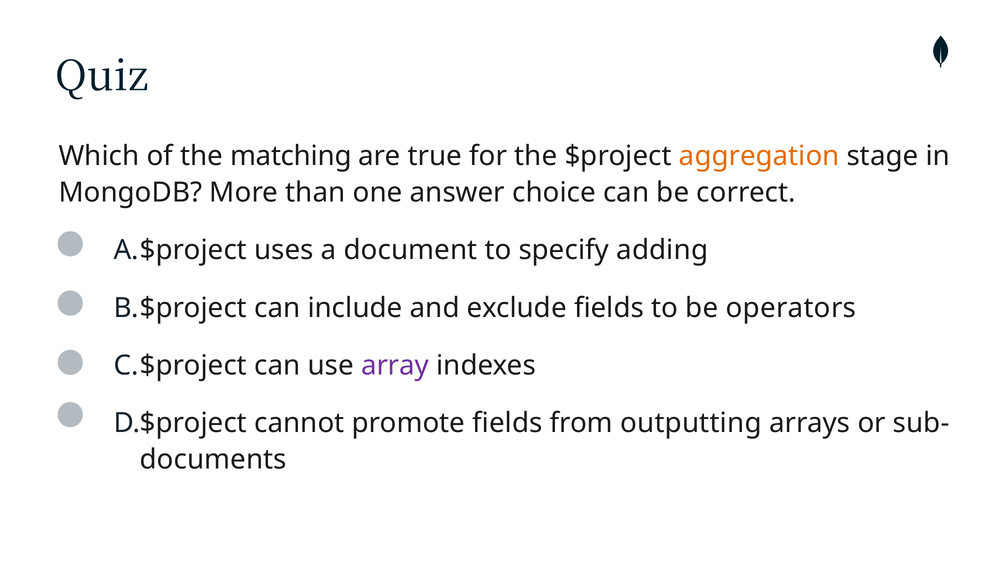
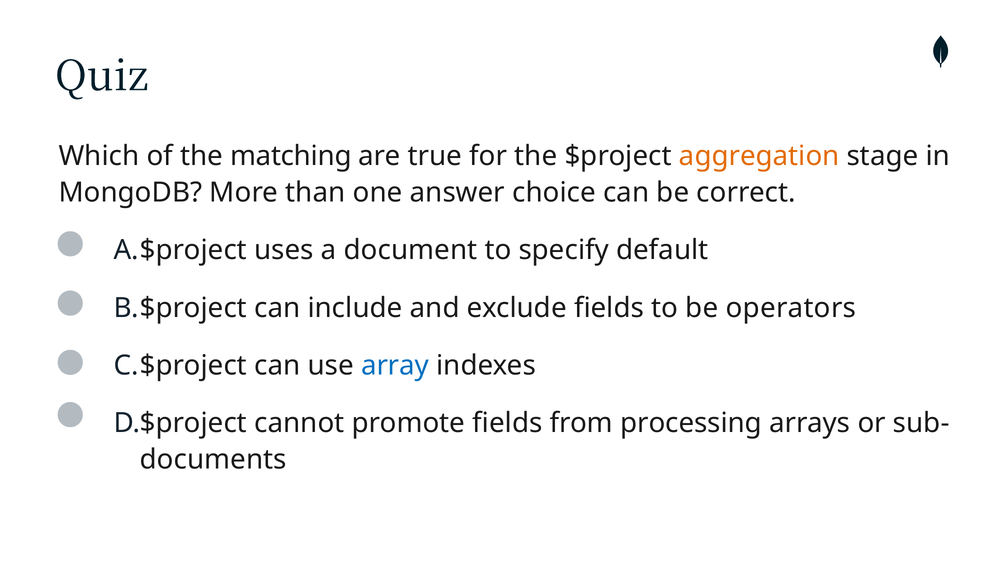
adding: adding -> default (662, 250)
array colour: purple -> blue (395, 365)
outputting: outputting -> processing (691, 423)
